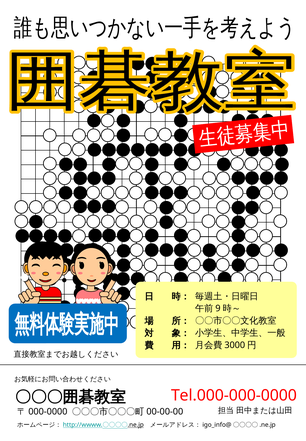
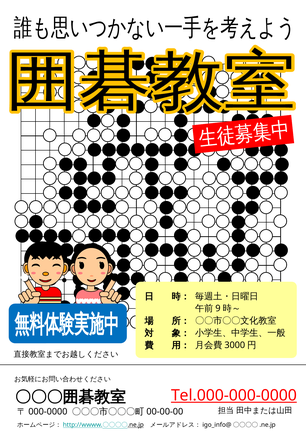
Tel.000-000-0000 underline: none -> present (234, 396)
